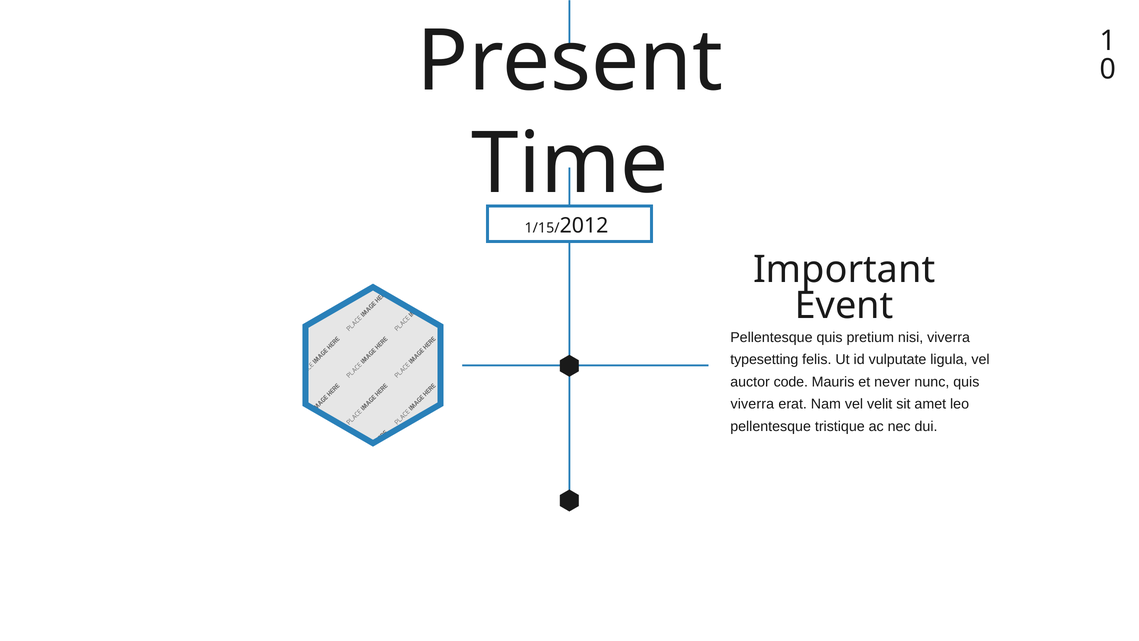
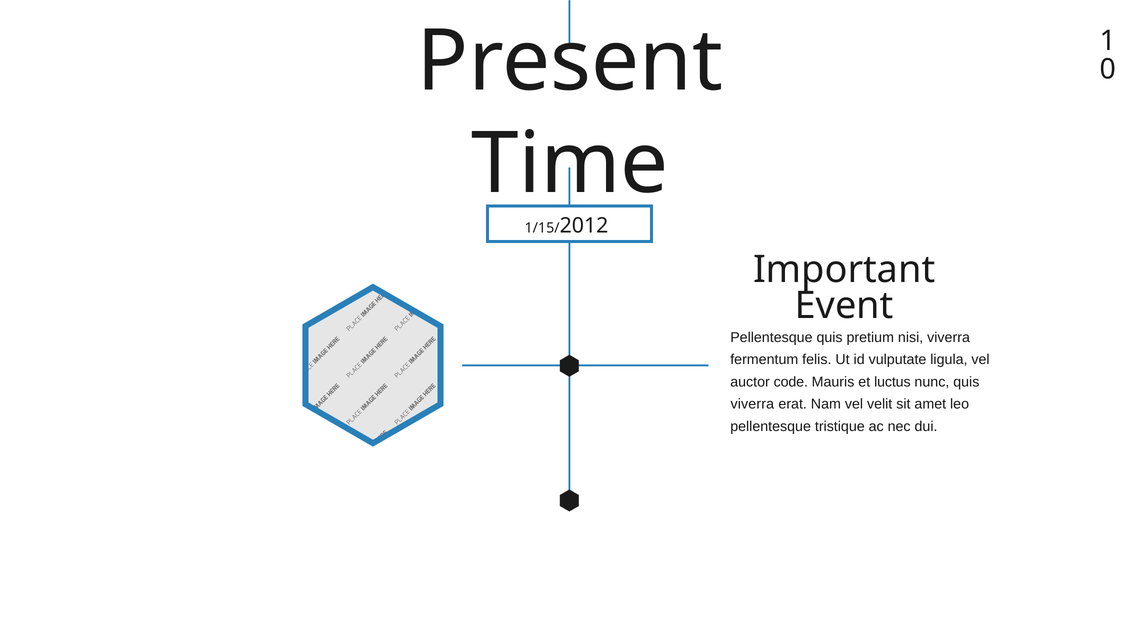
typesetting: typesetting -> fermentum (764, 360)
never: never -> luctus (892, 382)
